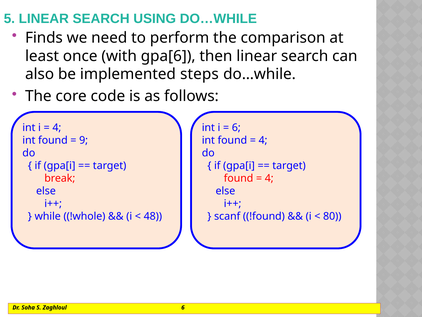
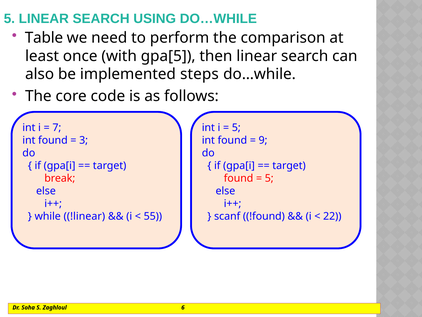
Finds: Finds -> Table (44, 38)
gpa[6: gpa[6 -> gpa[5 (168, 56)
4: 4 -> 7 (57, 128)
6: 6 -> 5 (236, 128)
9: 9 -> 3 (84, 140)
4: 4 -> 9 (263, 140)
4: 4 -> 5 (269, 178)
!whole: !whole -> !linear (84, 216)
48: 48 -> 55 (153, 216)
80: 80 -> 22 (332, 216)
